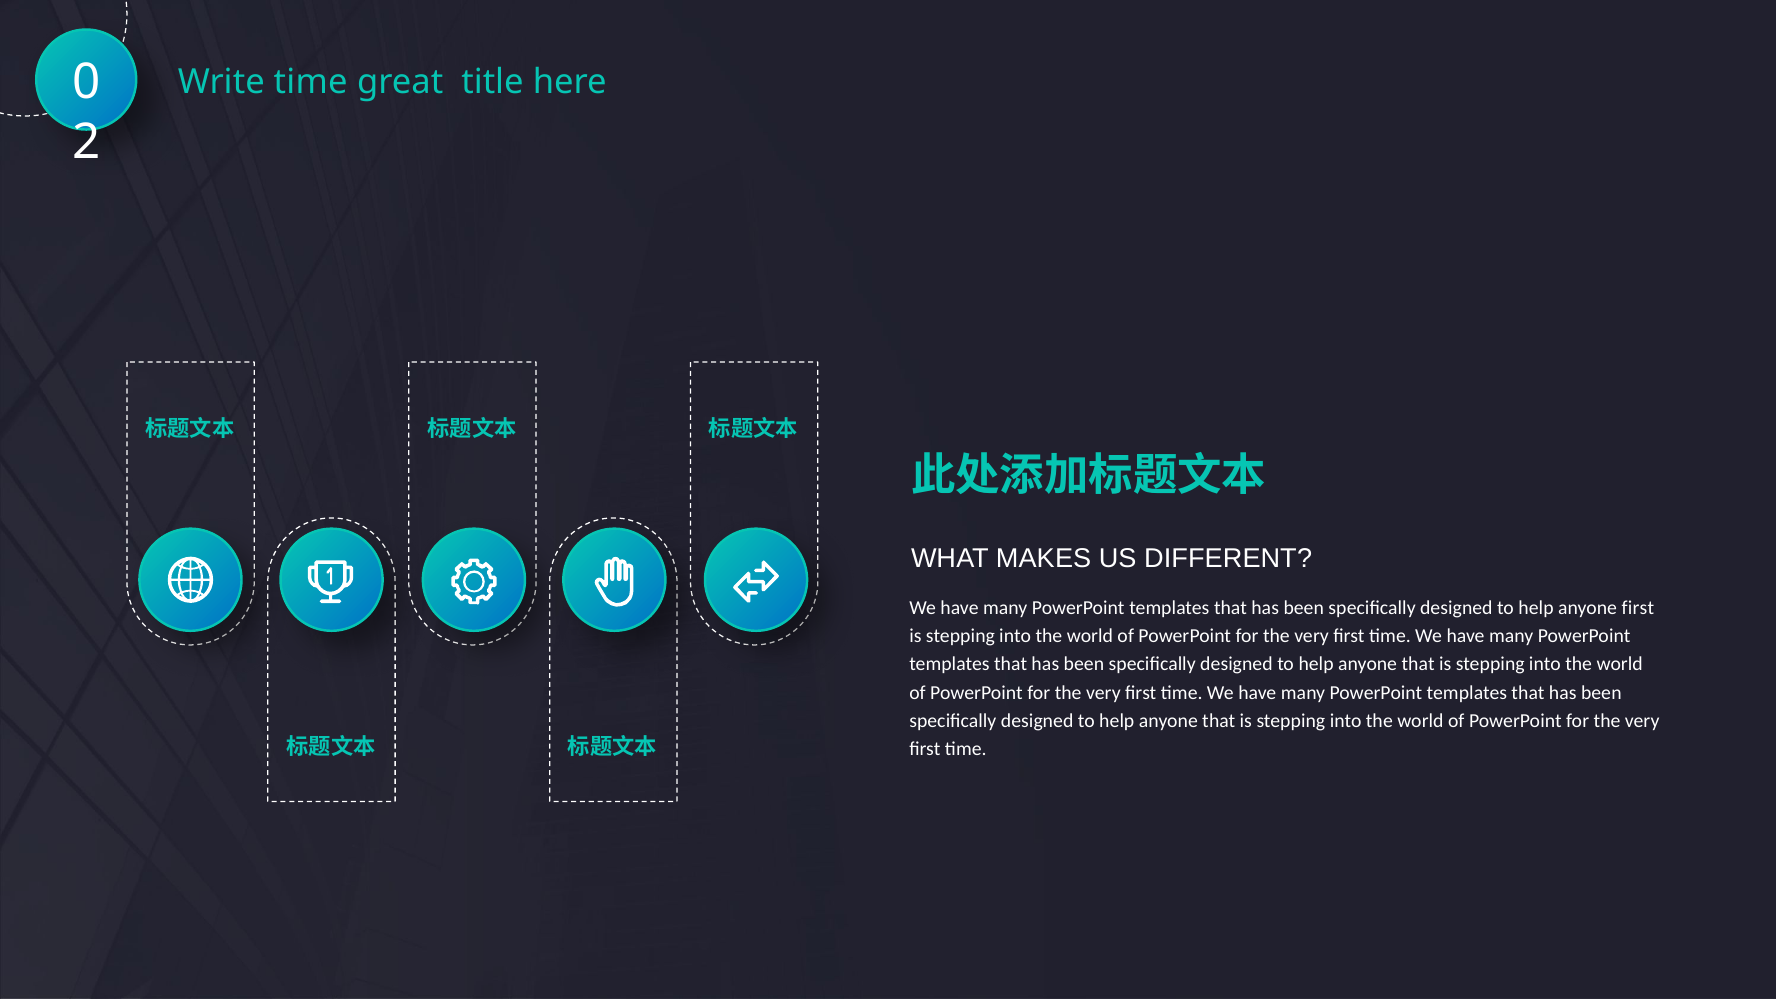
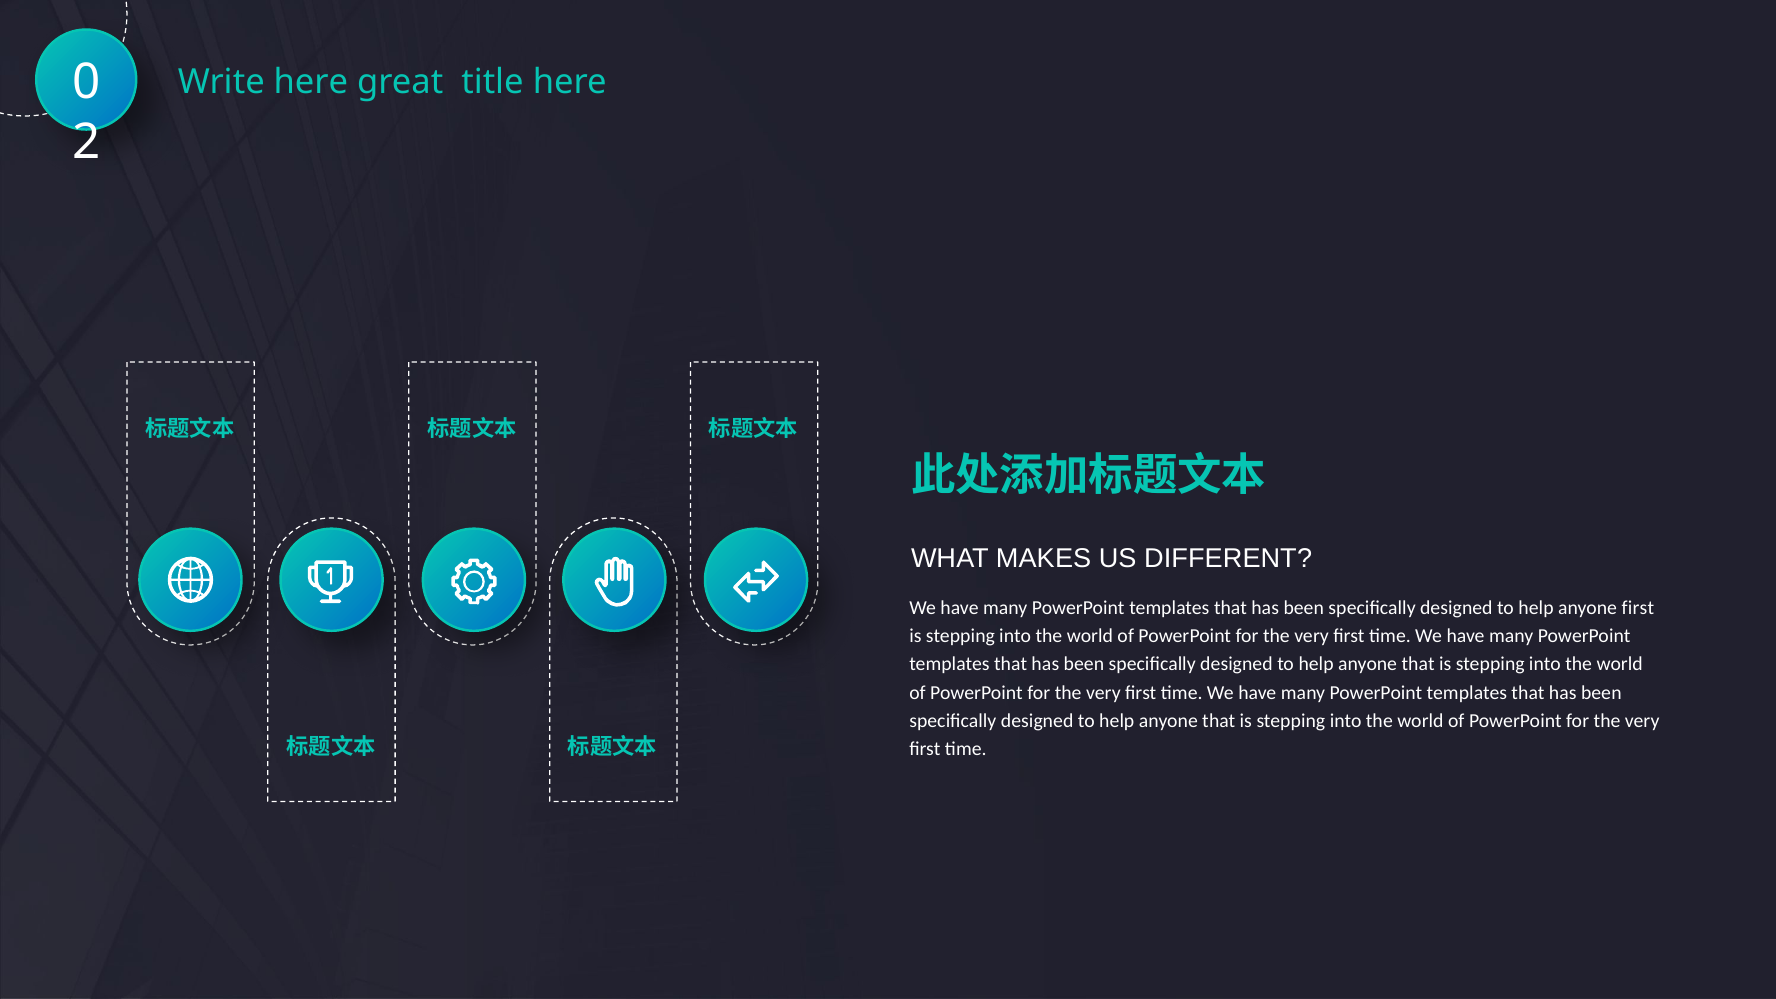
Write time: time -> here (311, 82)
